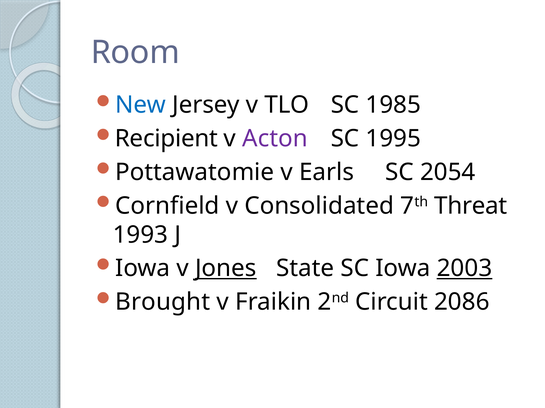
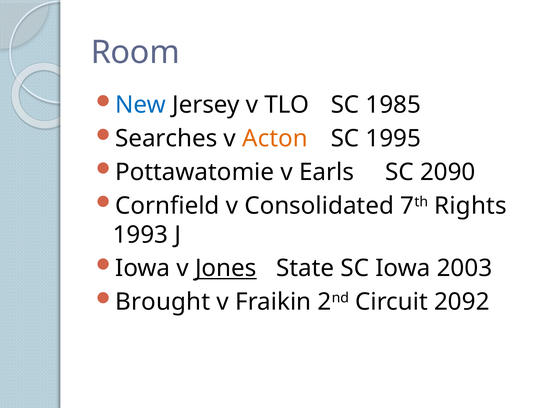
Recipient: Recipient -> Searches (166, 139)
Acton colour: purple -> orange (275, 139)
2054: 2054 -> 2090 (448, 172)
Threat: Threat -> Rights (471, 206)
2003 underline: present -> none (464, 269)
2086: 2086 -> 2092 (462, 302)
